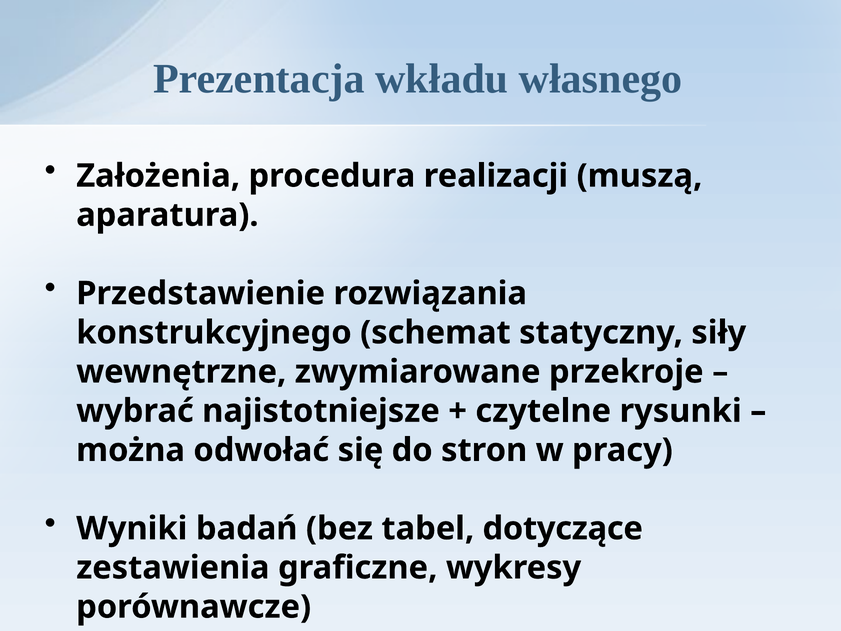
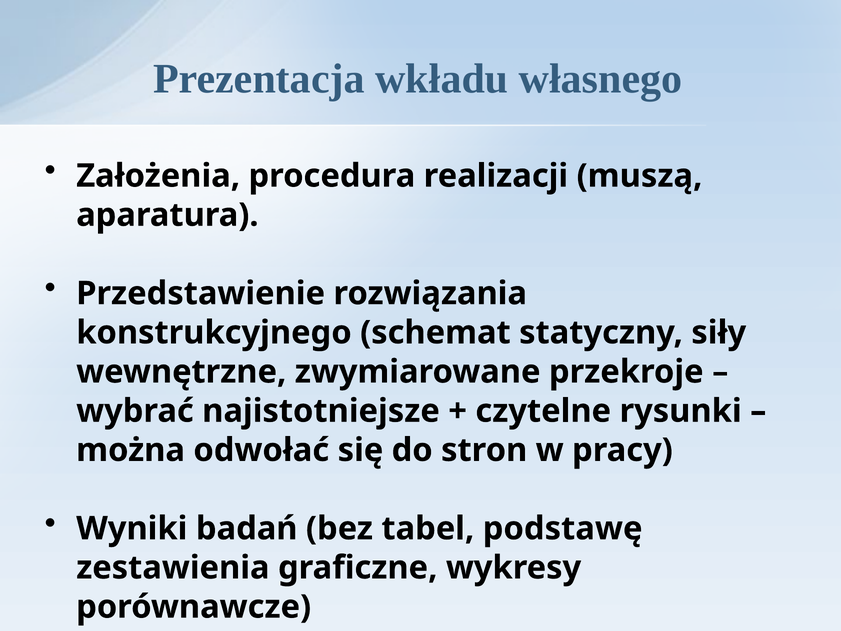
dotyczące: dotyczące -> podstawę (563, 528)
